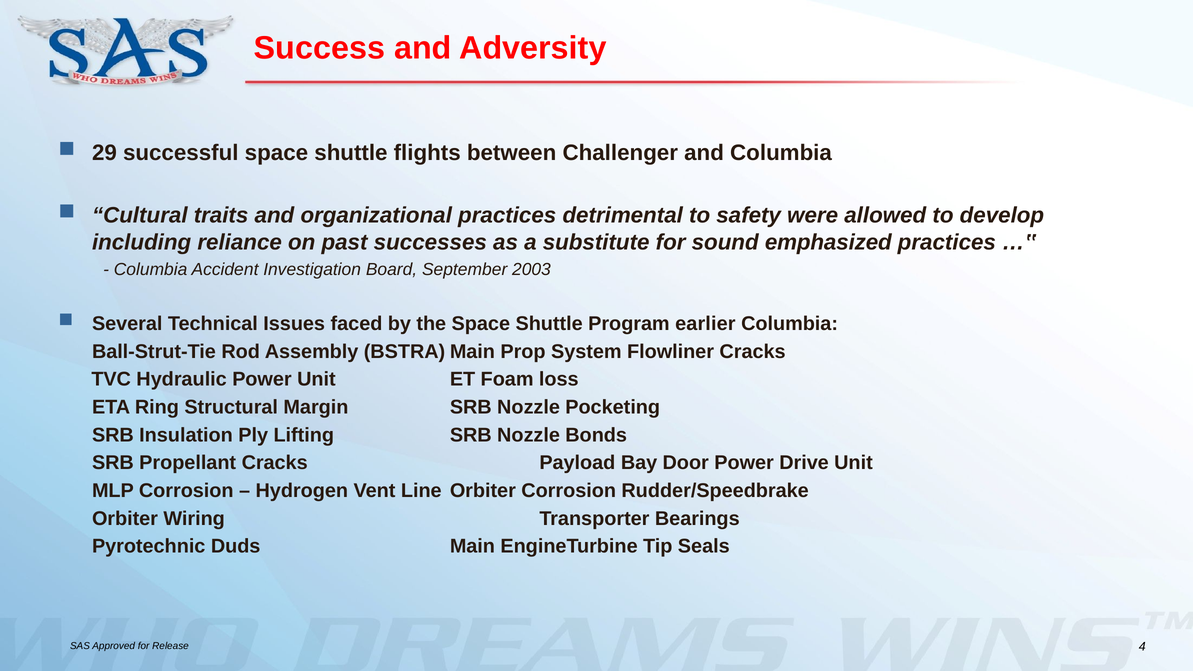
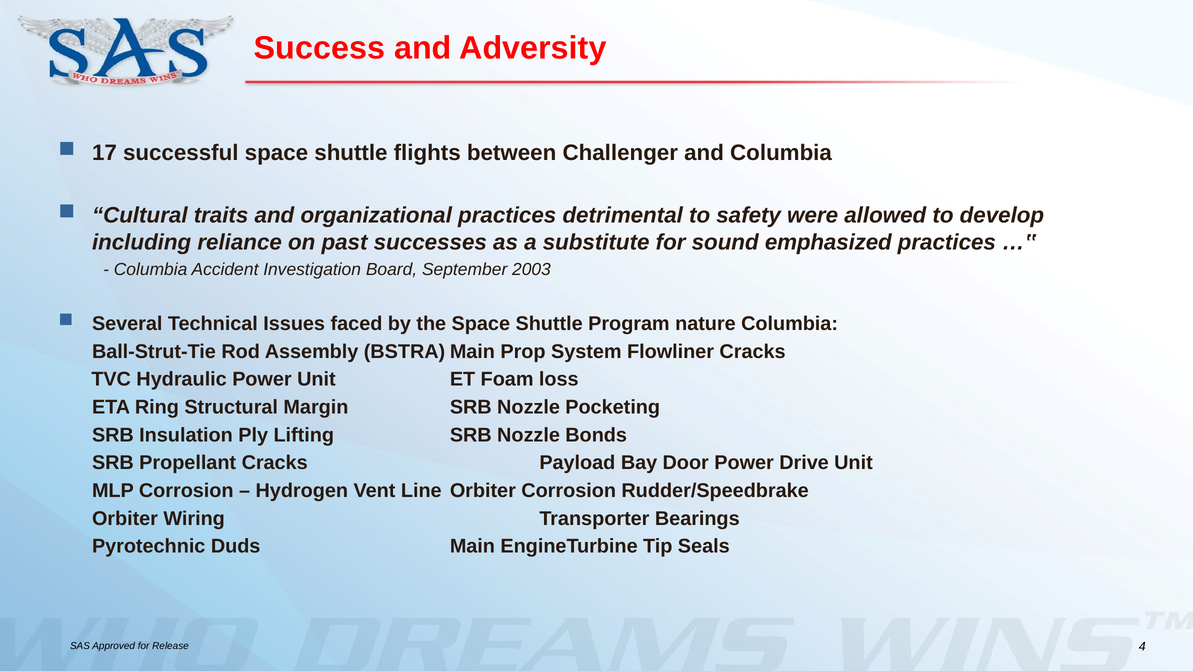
29: 29 -> 17 (104, 153)
earlier: earlier -> nature (705, 324)
